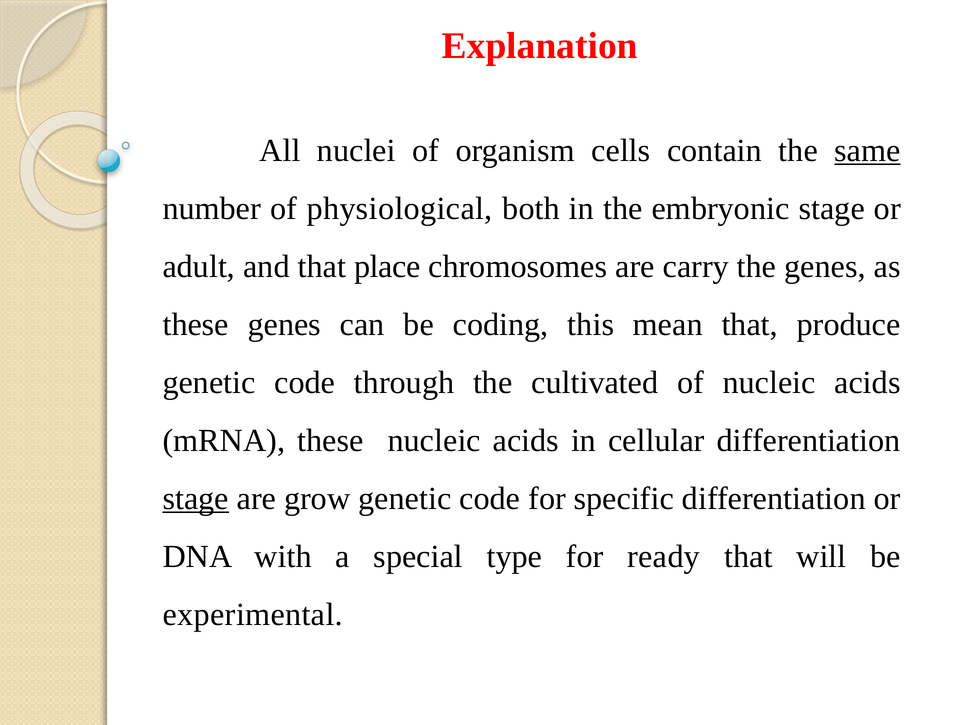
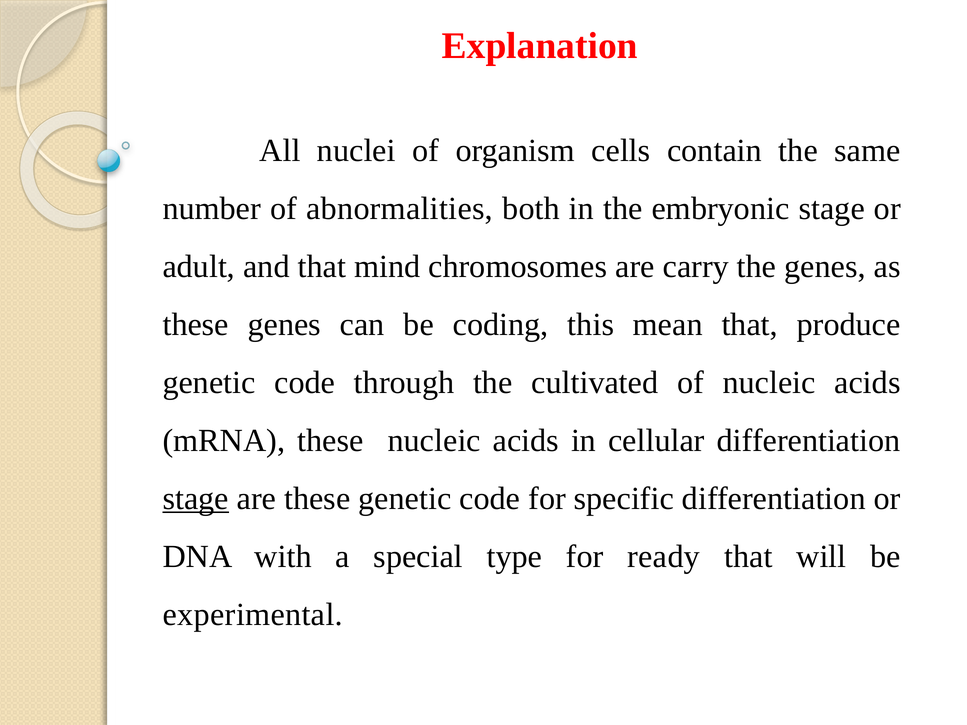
same underline: present -> none (867, 150)
physiological: physiological -> abnormalities (400, 208)
place: place -> mind (387, 266)
are grow: grow -> these (317, 499)
